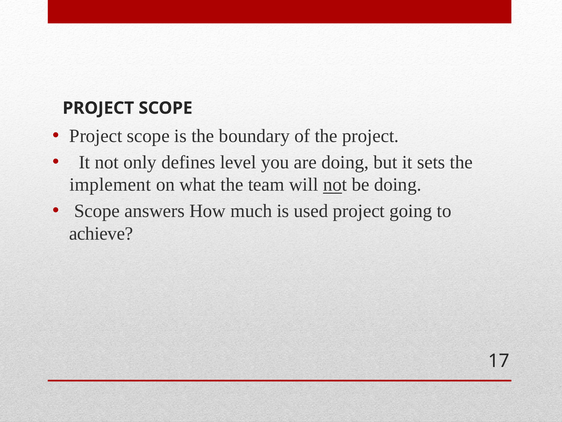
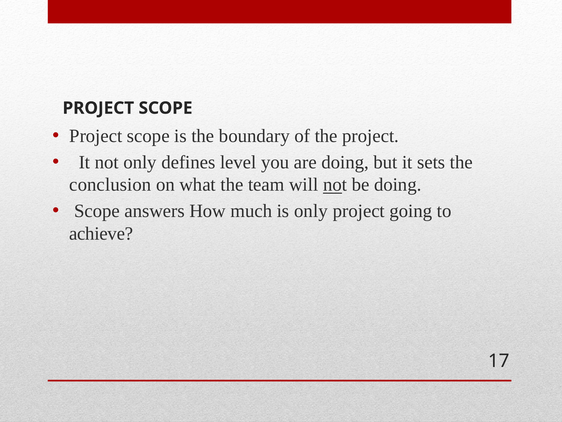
implement: implement -> conclusion (110, 185)
is used: used -> only (311, 211)
